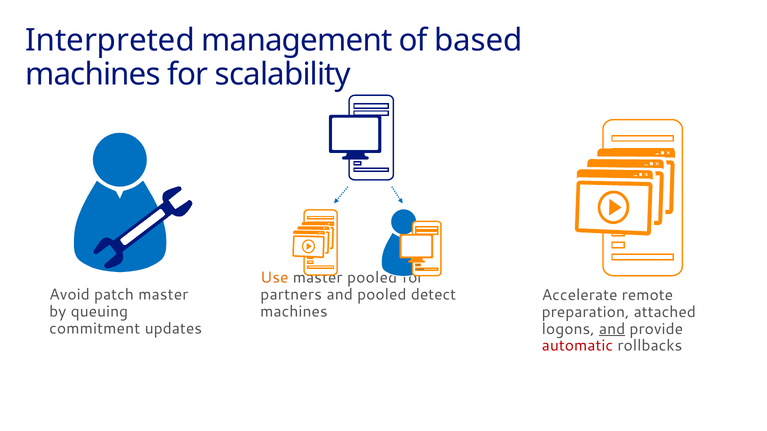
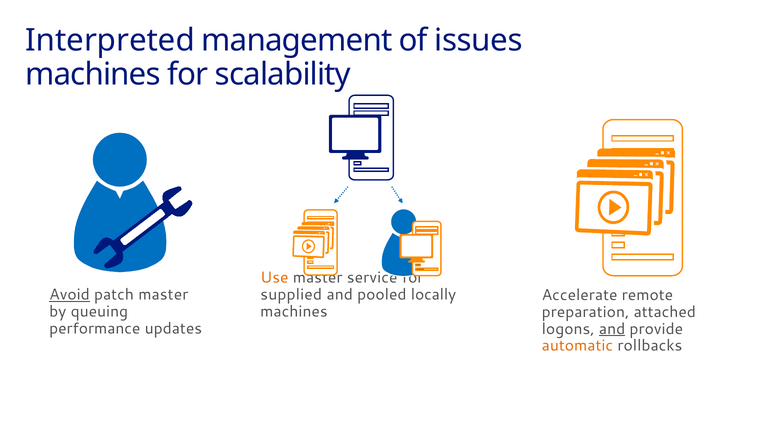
based: based -> issues (479, 41)
pooled: pooled -> service (372, 278)
Avoid underline: none -> present (69, 295)
partners: partners -> supplied (291, 295)
detect: detect -> locally (434, 295)
commitment: commitment -> performance (95, 329)
automatic colour: red -> orange (577, 346)
